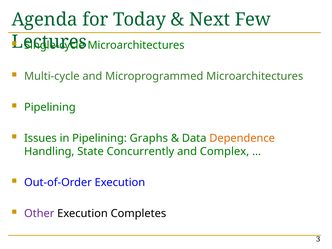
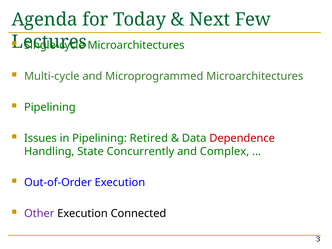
Graphs: Graphs -> Retired (149, 138)
Dependence colour: orange -> red (242, 138)
Completes: Completes -> Connected (138, 213)
